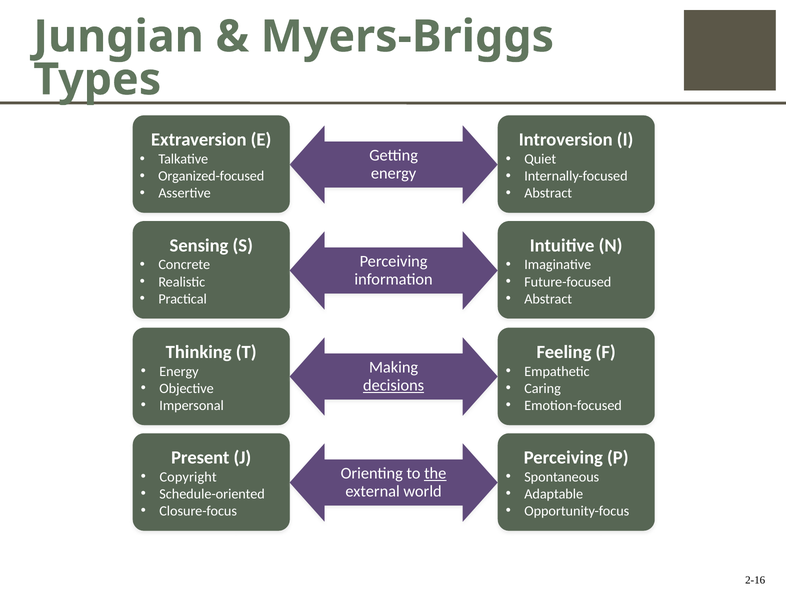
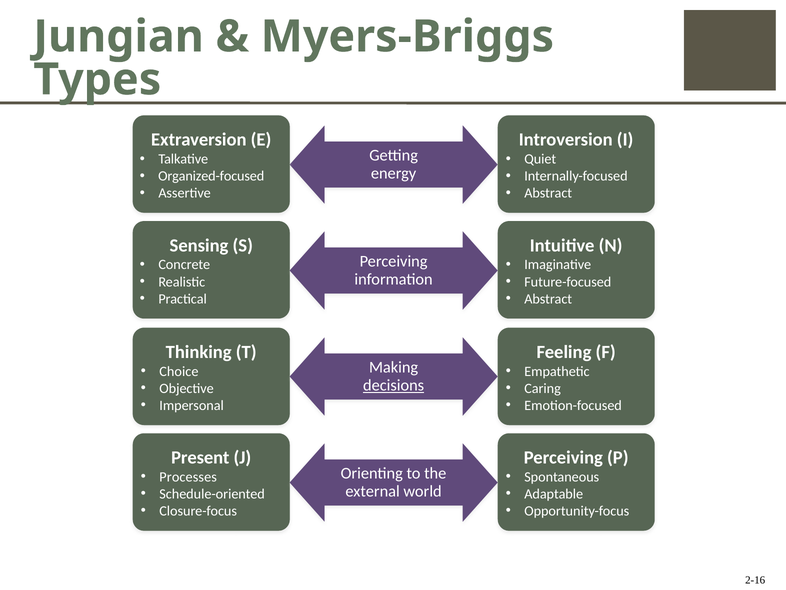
Energy: Energy -> Choice (179, 371)
the underline: present -> none (435, 473)
Copyright: Copyright -> Processes (188, 477)
